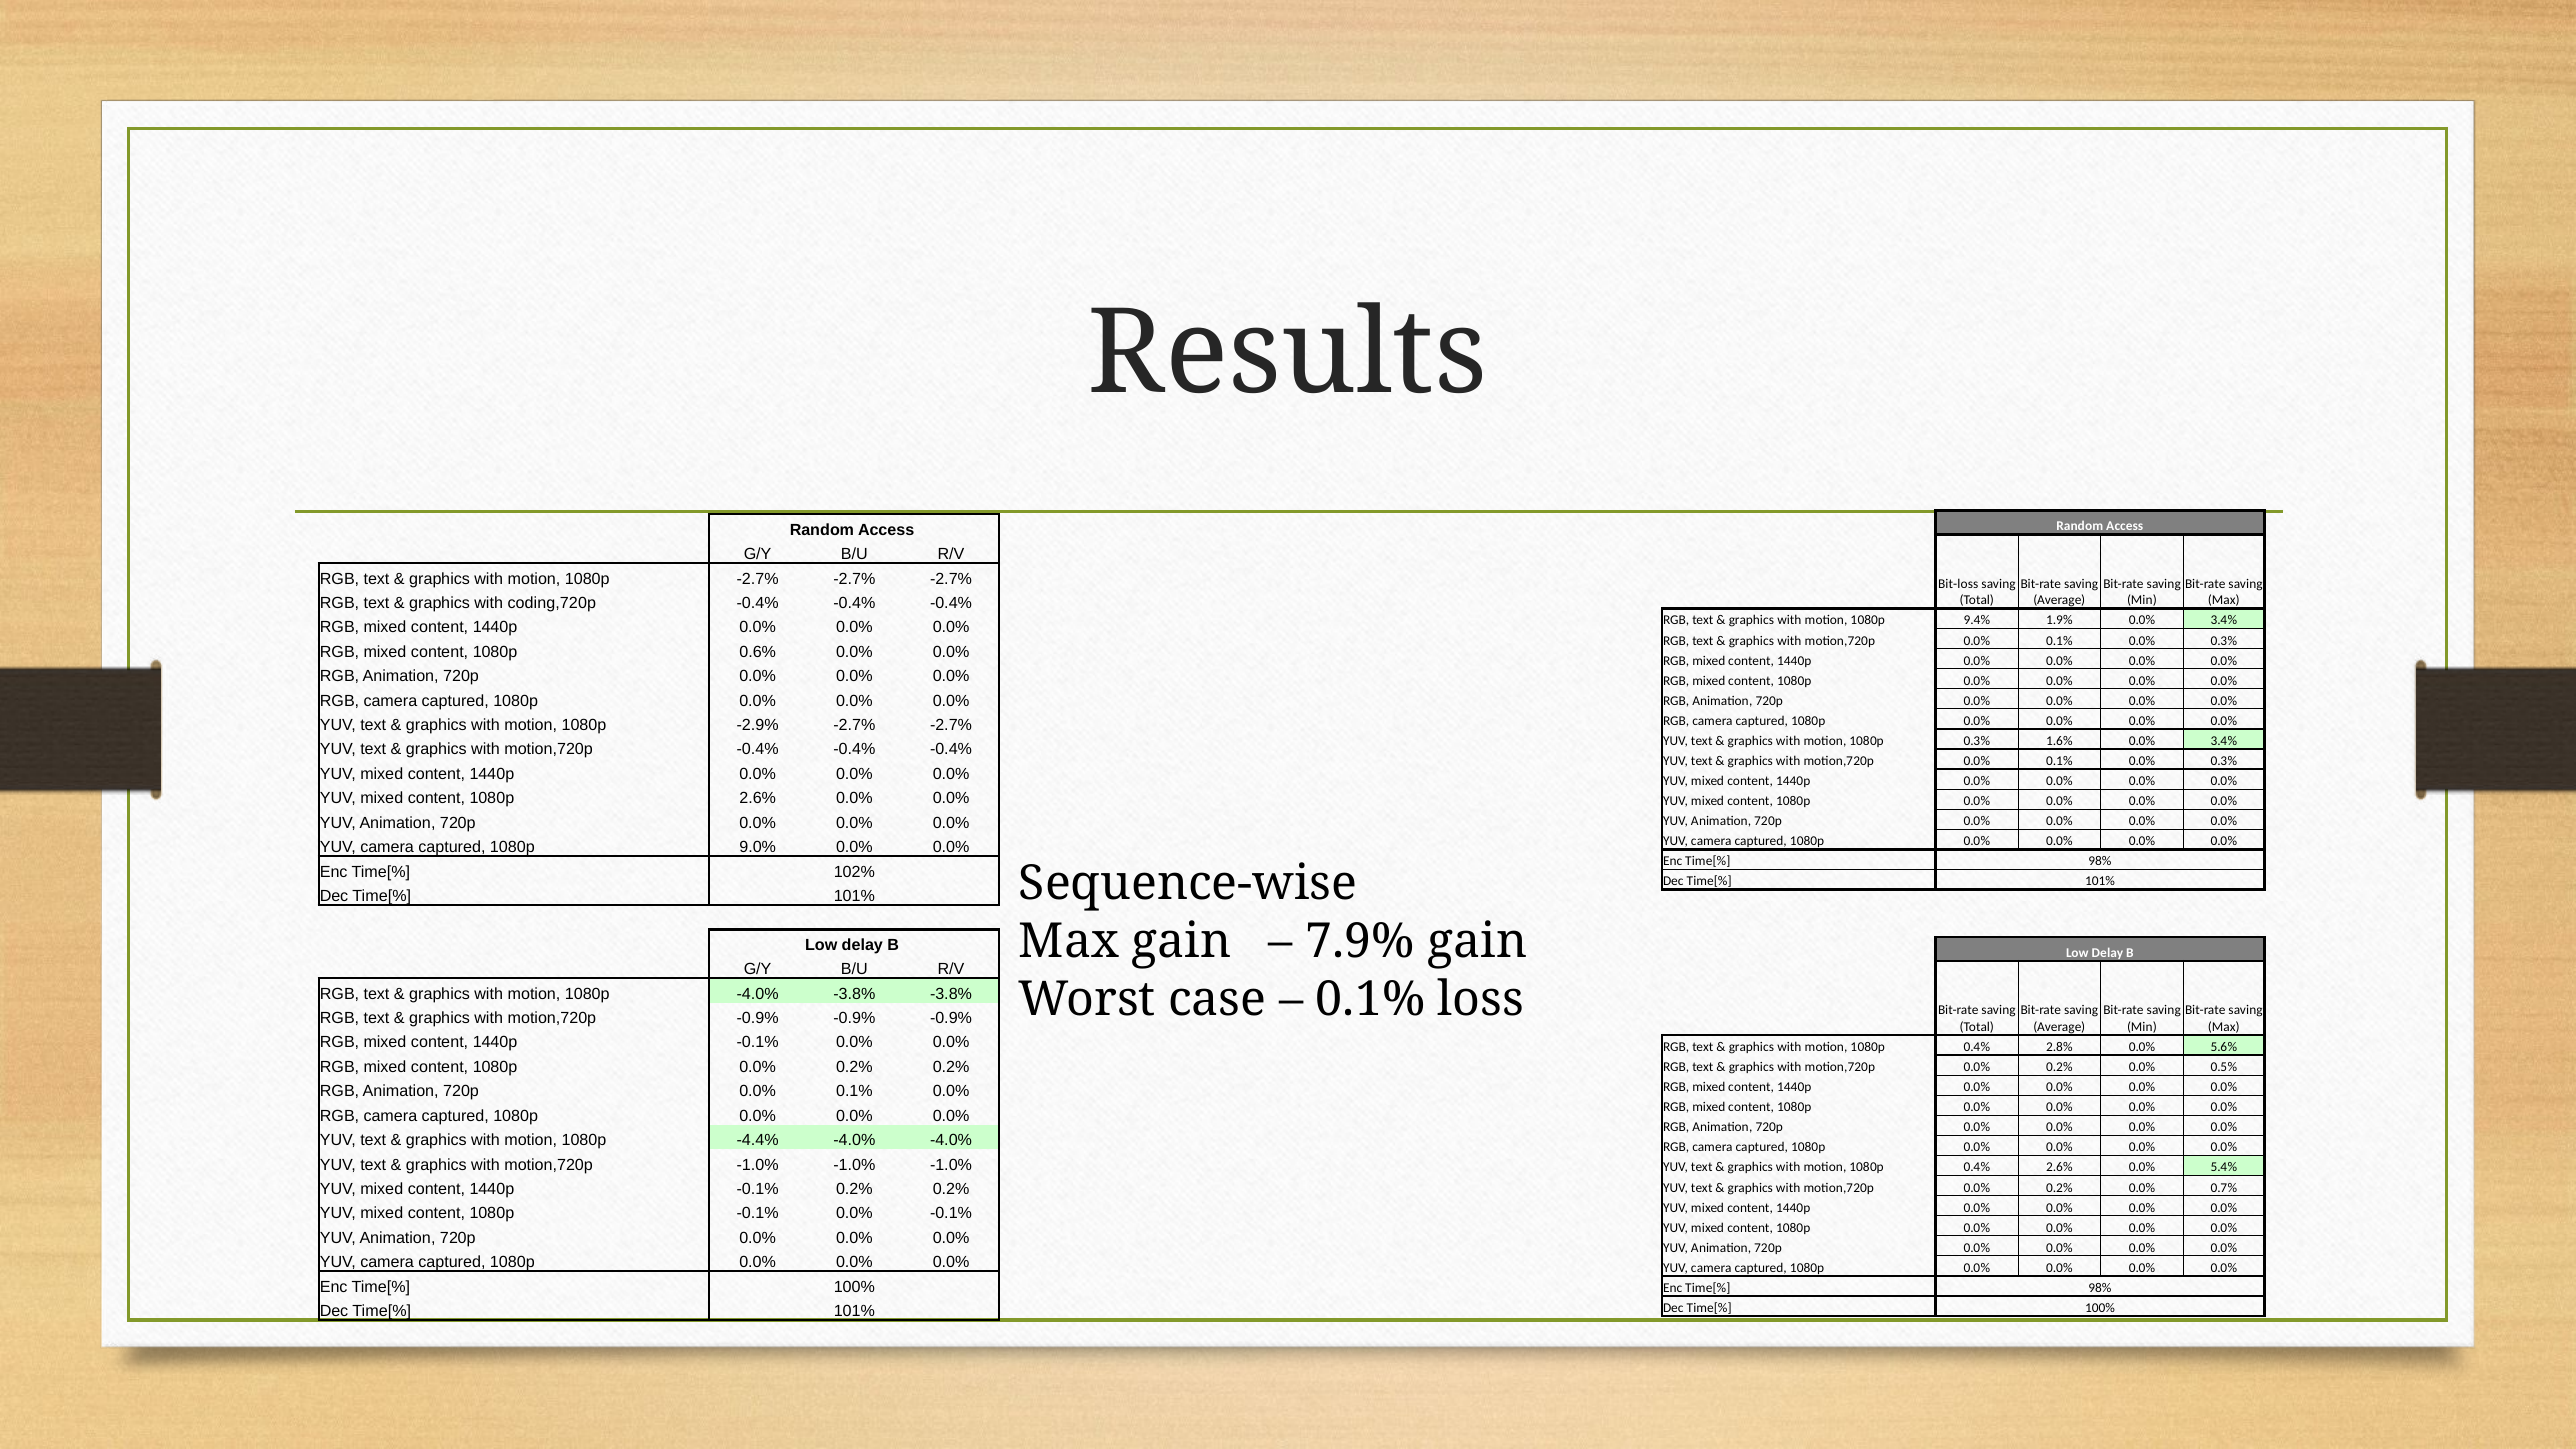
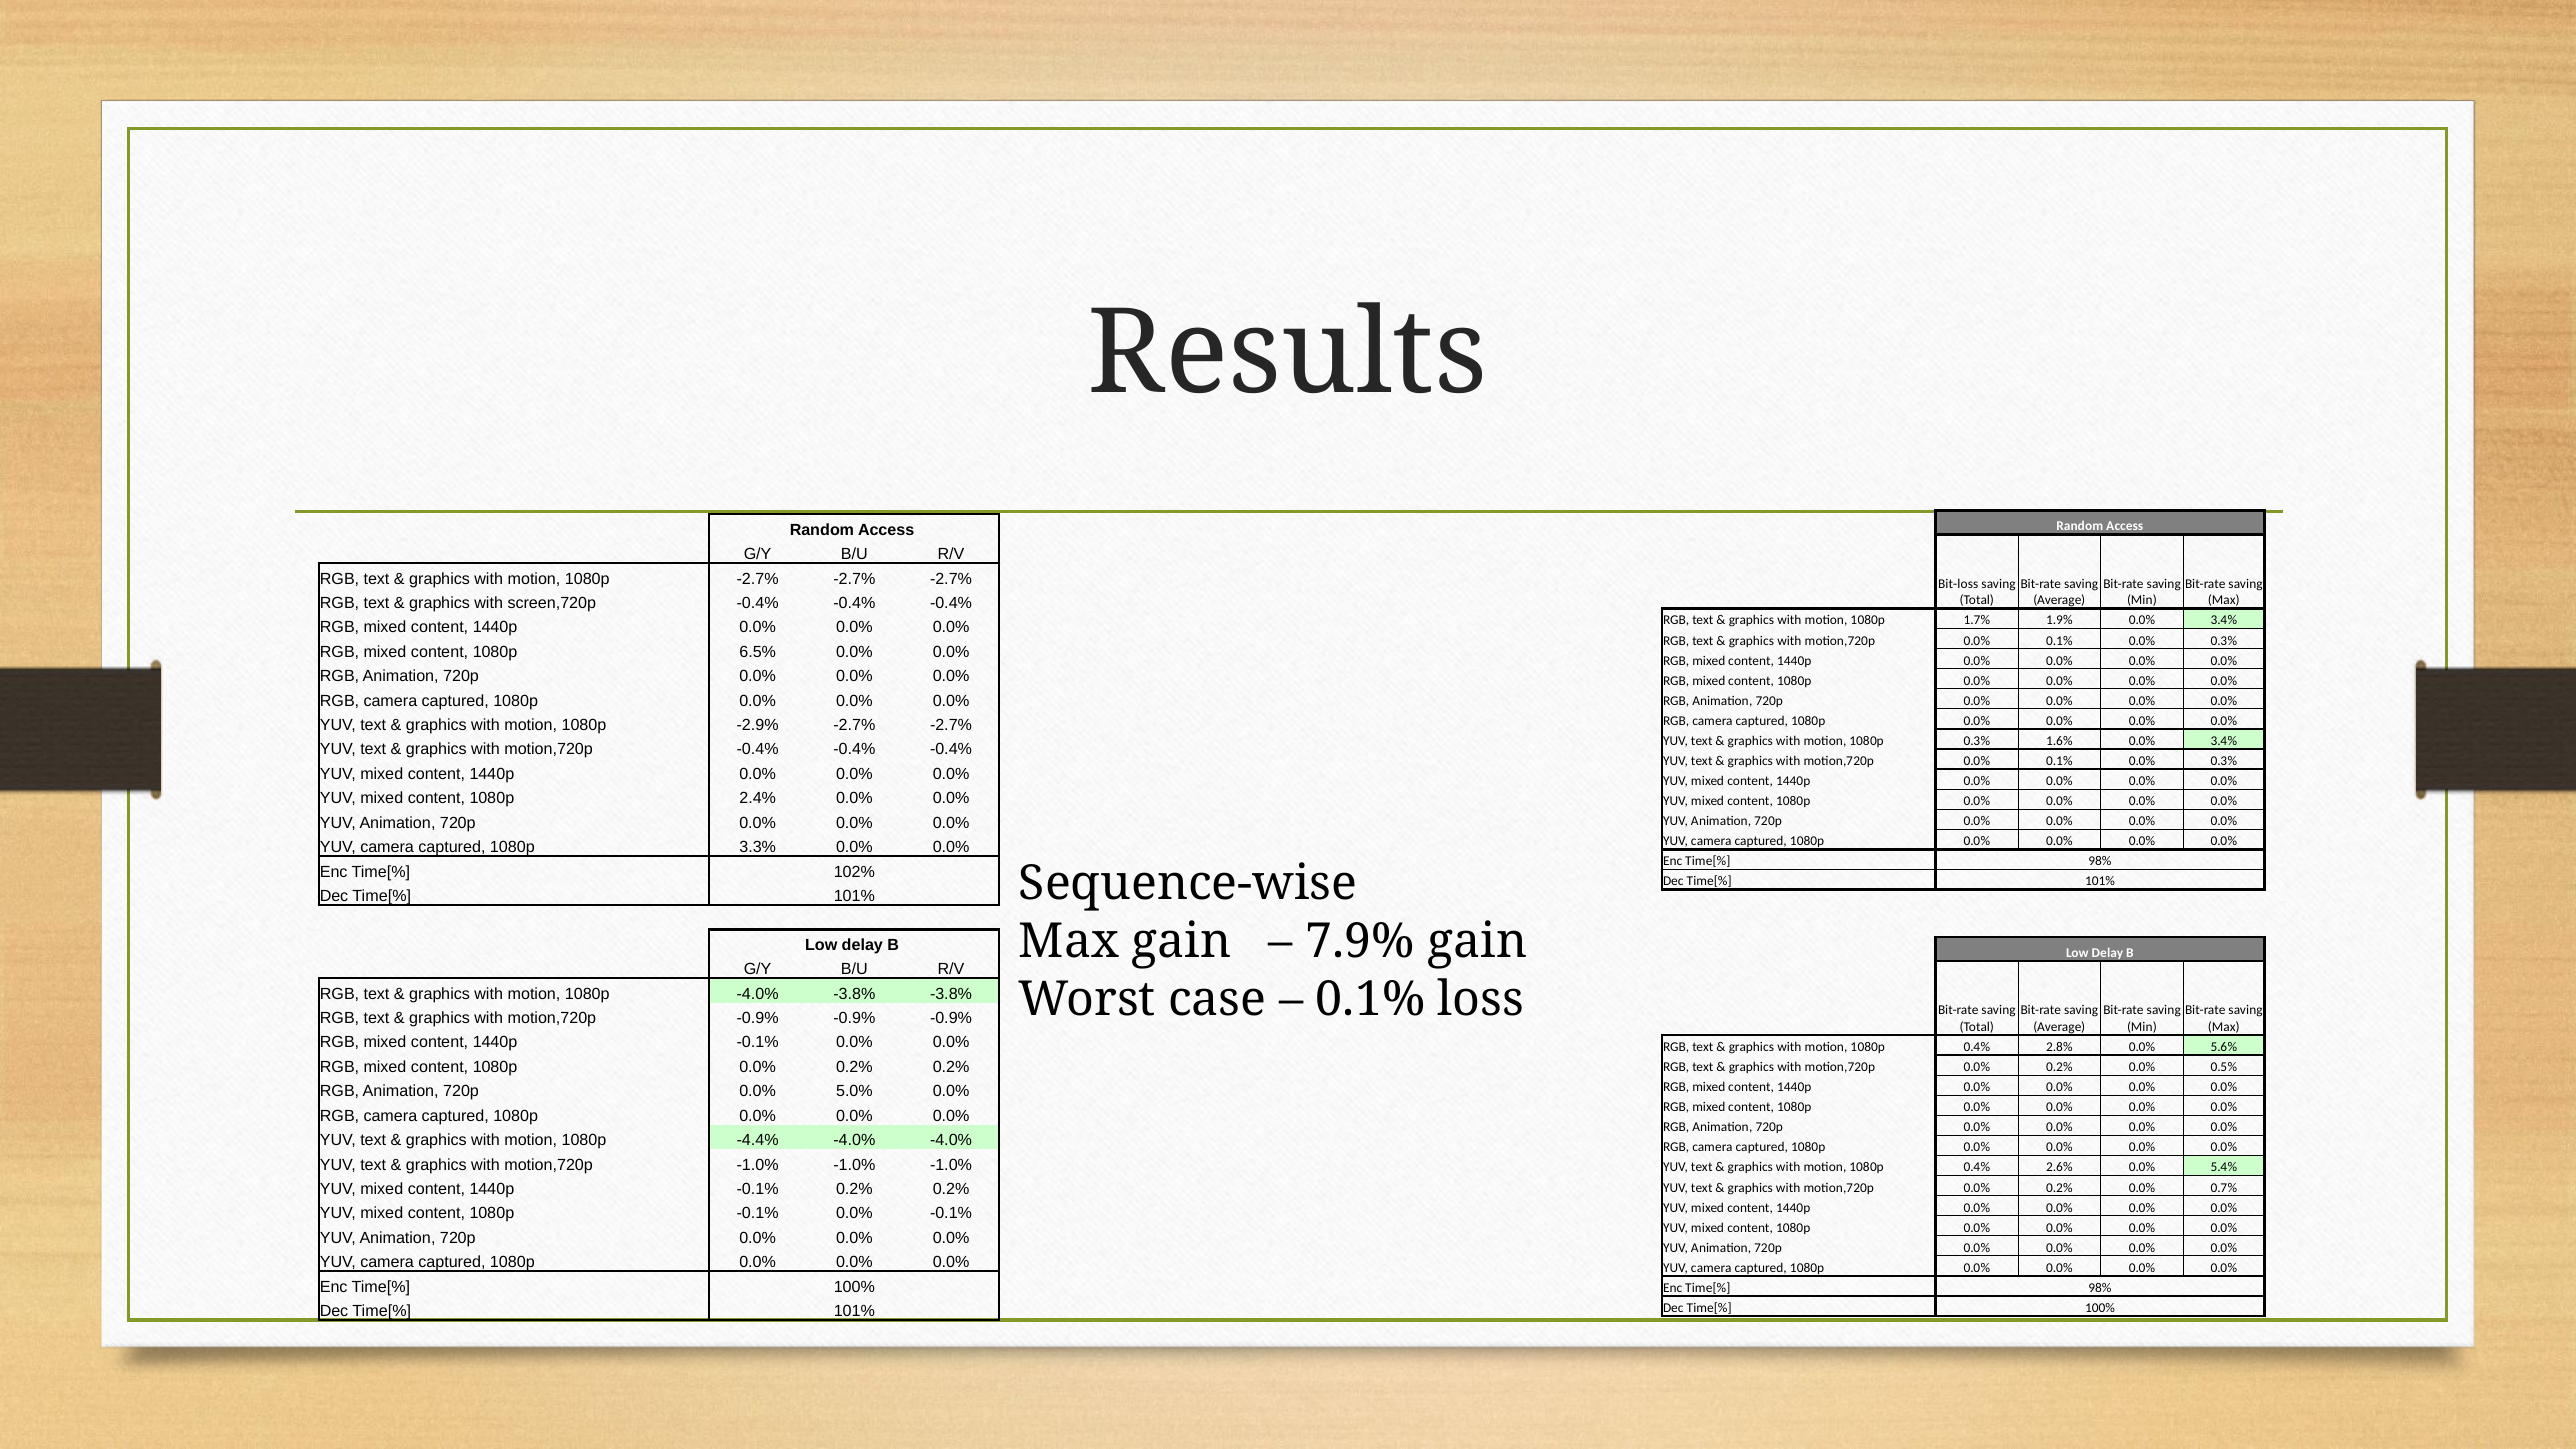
coding,720p: coding,720p -> screen,720p (552, 603)
9.4%: 9.4% -> 1.7% (1977, 621)
0.6%: 0.6% -> 6.5% (758, 652)
1080p 2.6%: 2.6% -> 2.4% (758, 798)
9.0%: 9.0% -> 3.3% (758, 847)
720p 0.0% 0.1%: 0.1% -> 5.0% (854, 1091)
